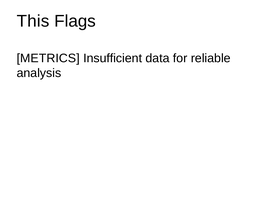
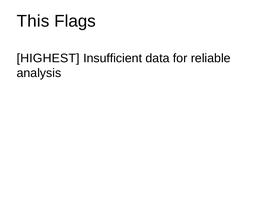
METRICS: METRICS -> HIGHEST (48, 58)
